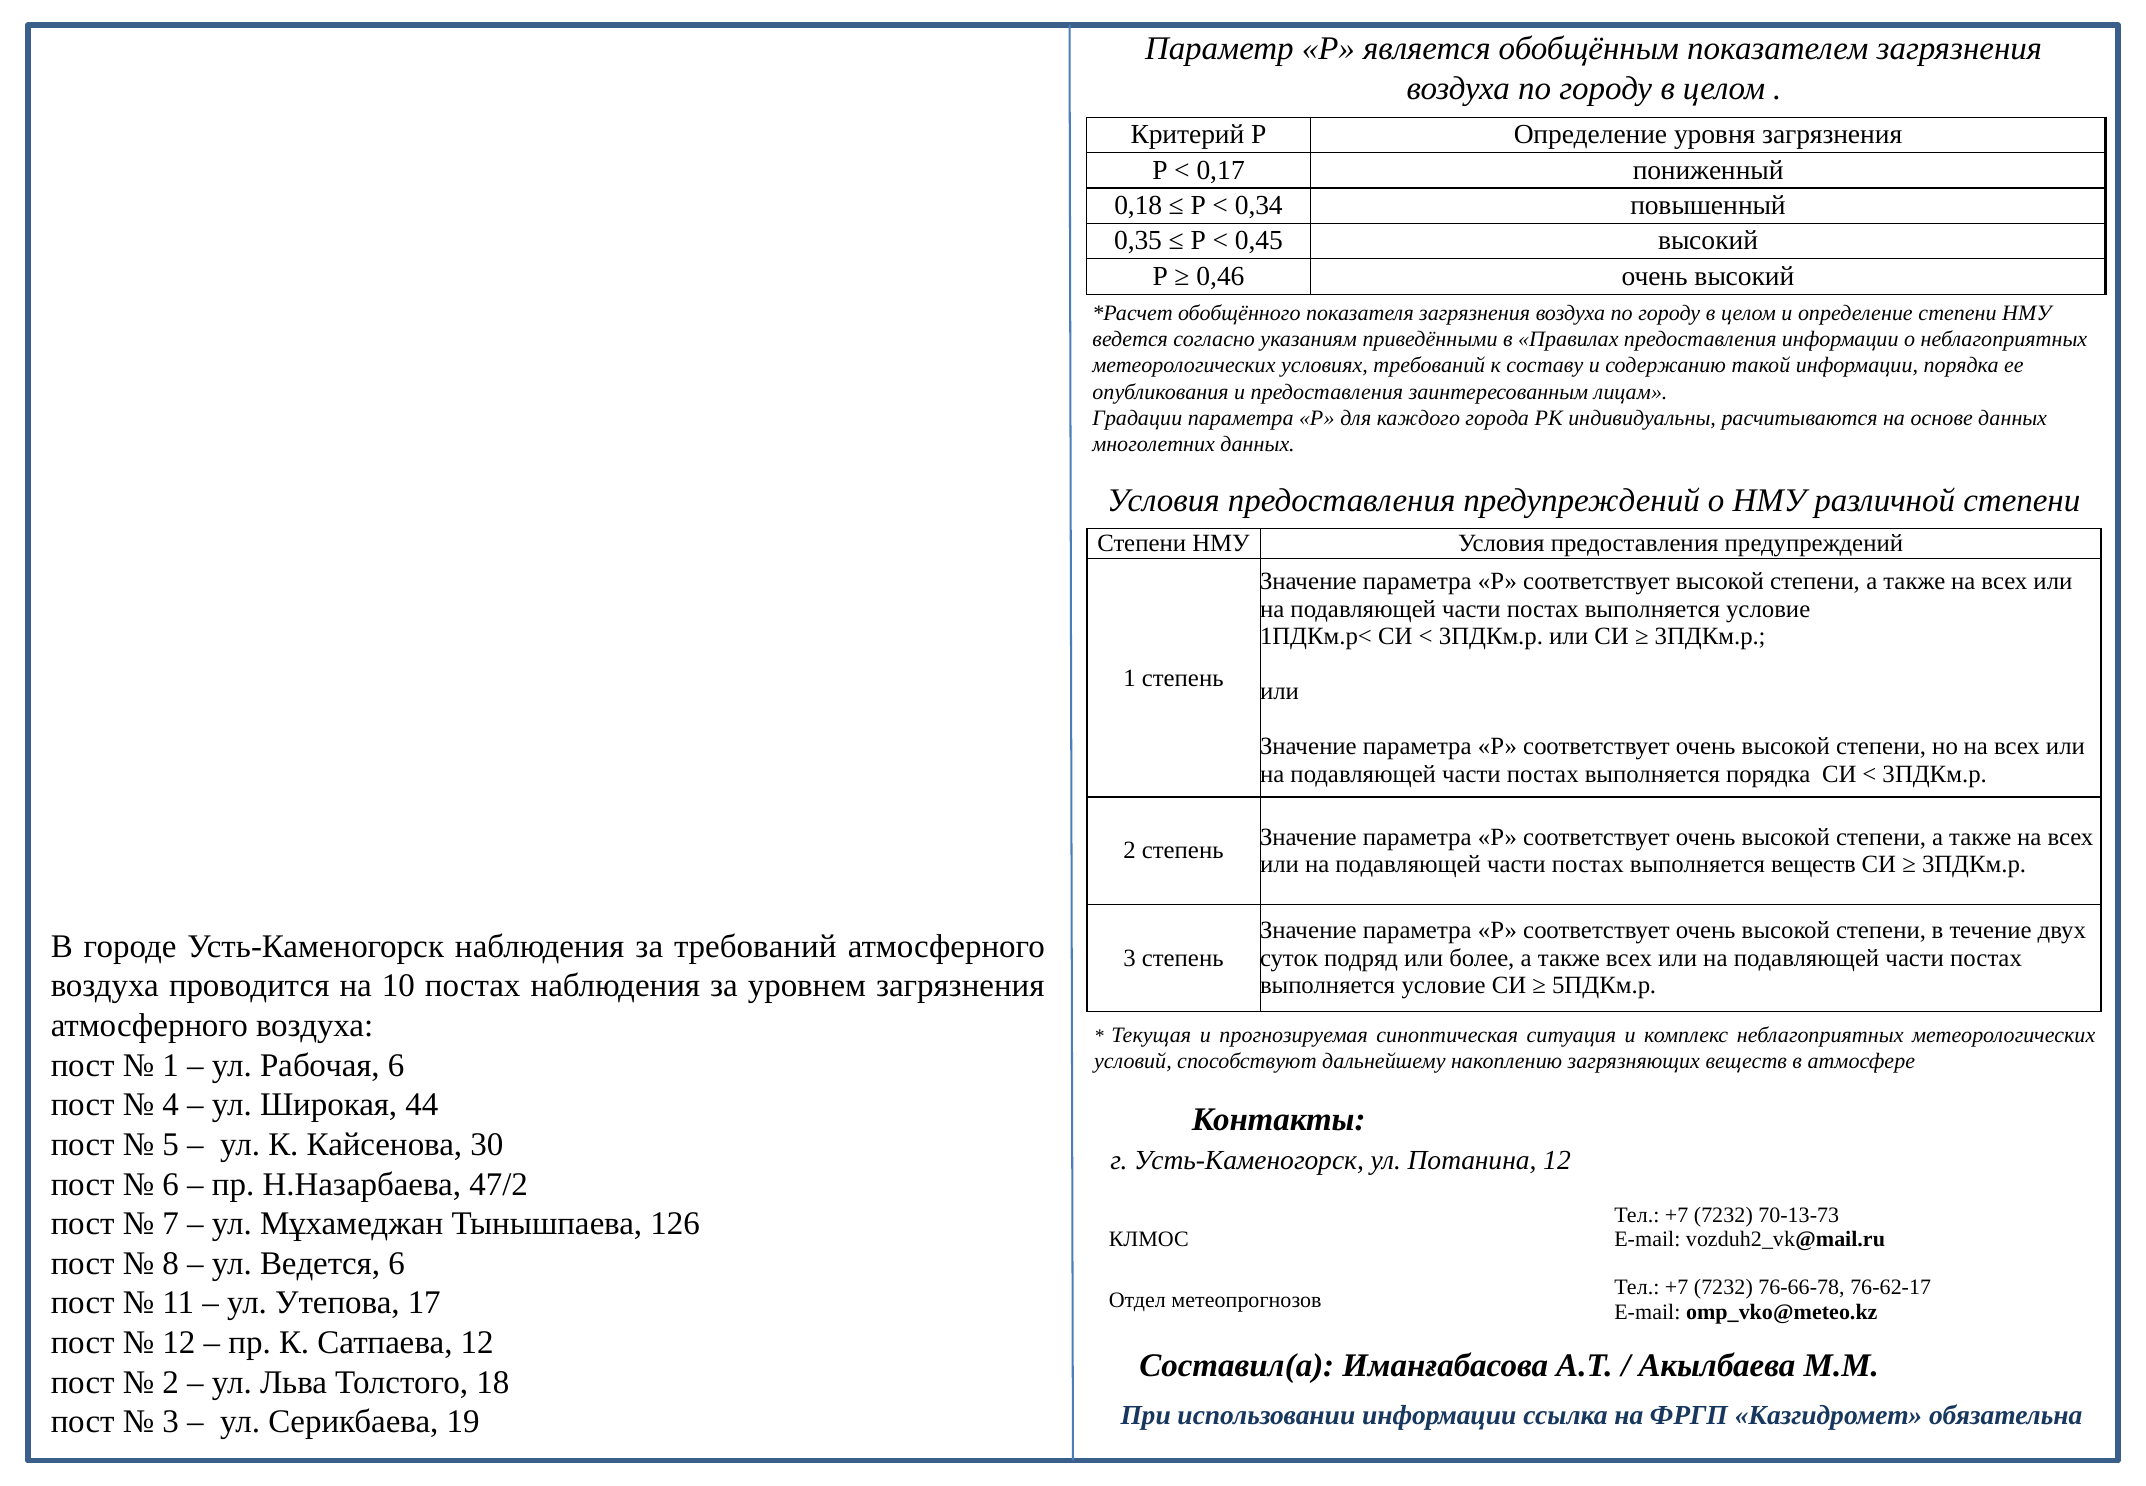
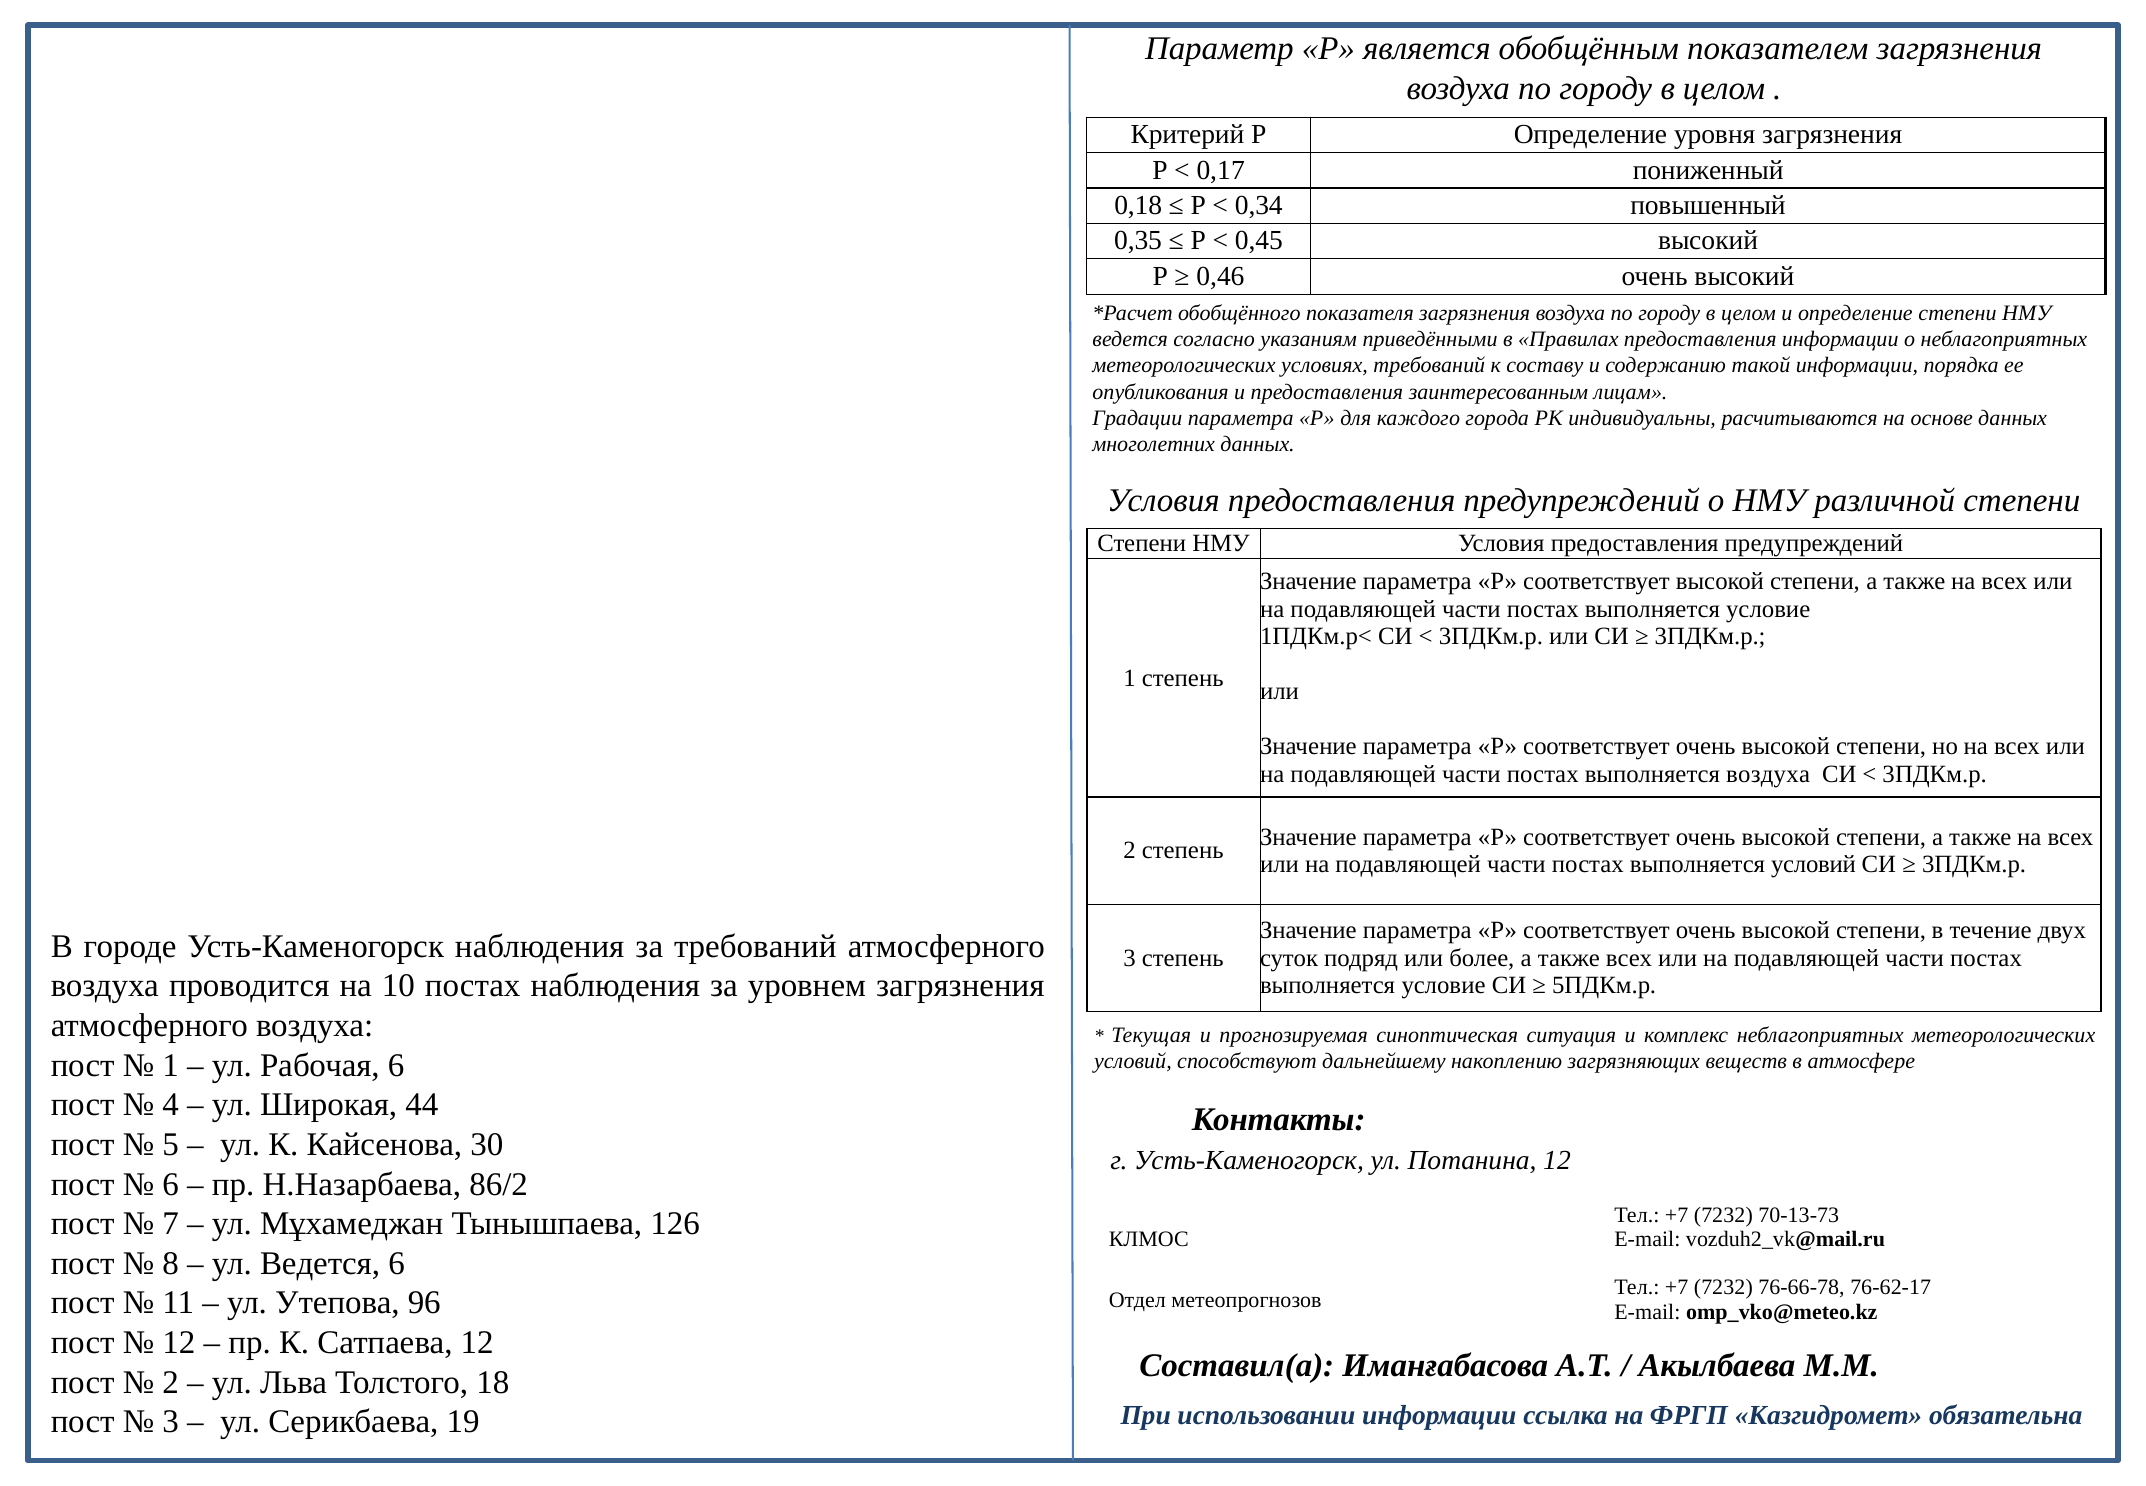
выполняется порядка: порядка -> воздуха (1768, 774)
выполняется веществ: веществ -> условий (1813, 864)
47/2: 47/2 -> 86/2 (499, 1184)
17: 17 -> 96 (424, 1303)
